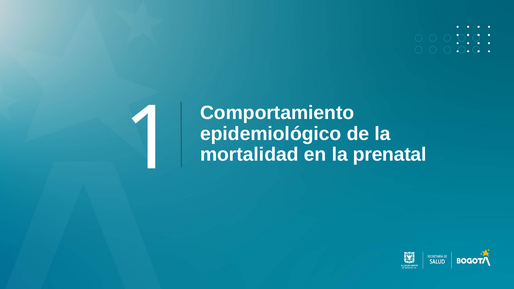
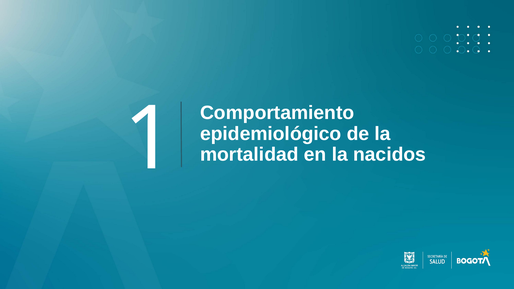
prenatal: prenatal -> nacidos (390, 155)
